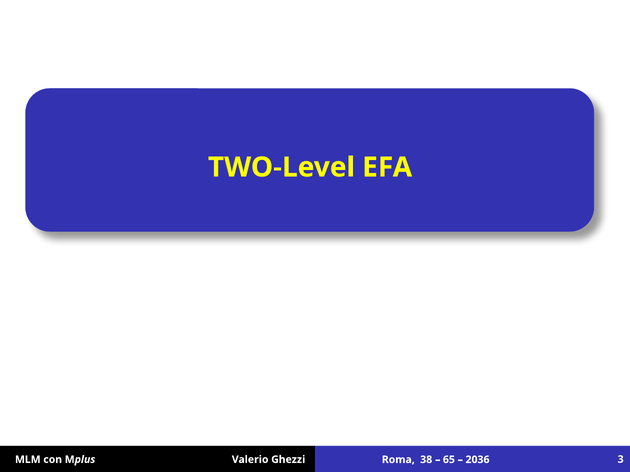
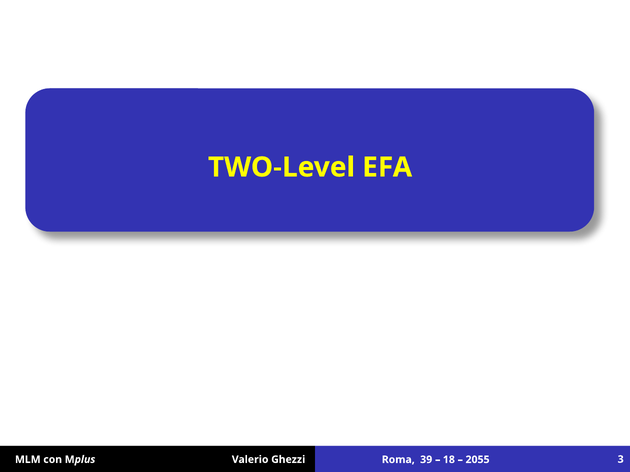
38: 38 -> 39 (426, 460)
65: 65 -> 18 (449, 460)
2036: 2036 -> 2055 (478, 460)
